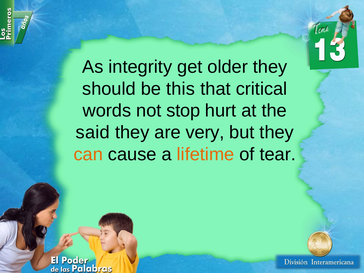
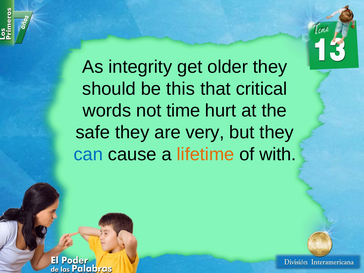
stop: stop -> time (183, 111)
said: said -> safe (93, 132)
can colour: orange -> blue (88, 154)
tear: tear -> with (278, 154)
